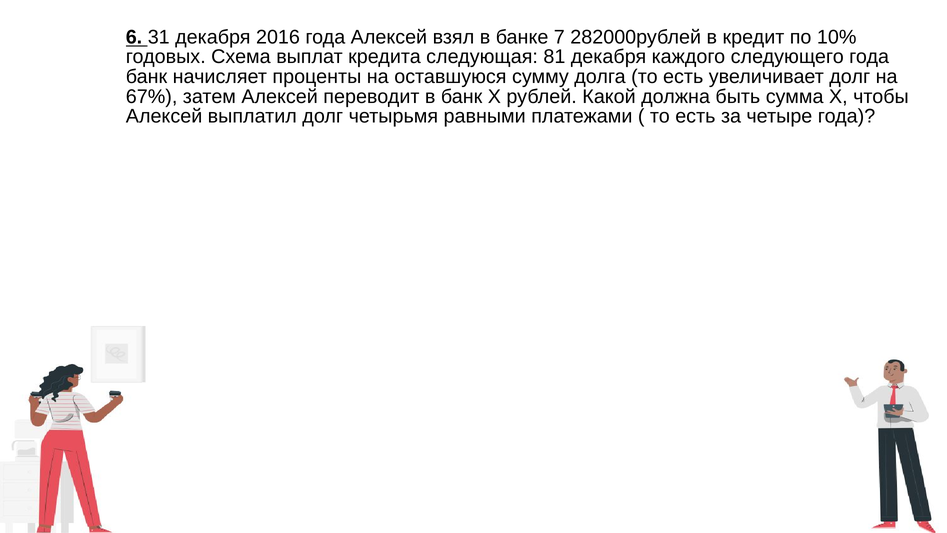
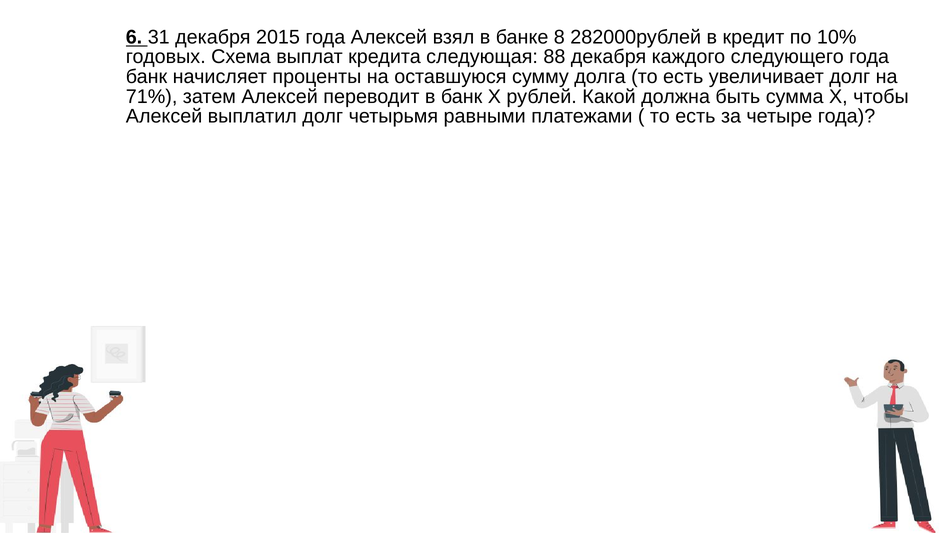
2016: 2016 -> 2015 (278, 37)
7: 7 -> 8 (559, 37)
81: 81 -> 88 (554, 57)
67%: 67% -> 71% (152, 96)
